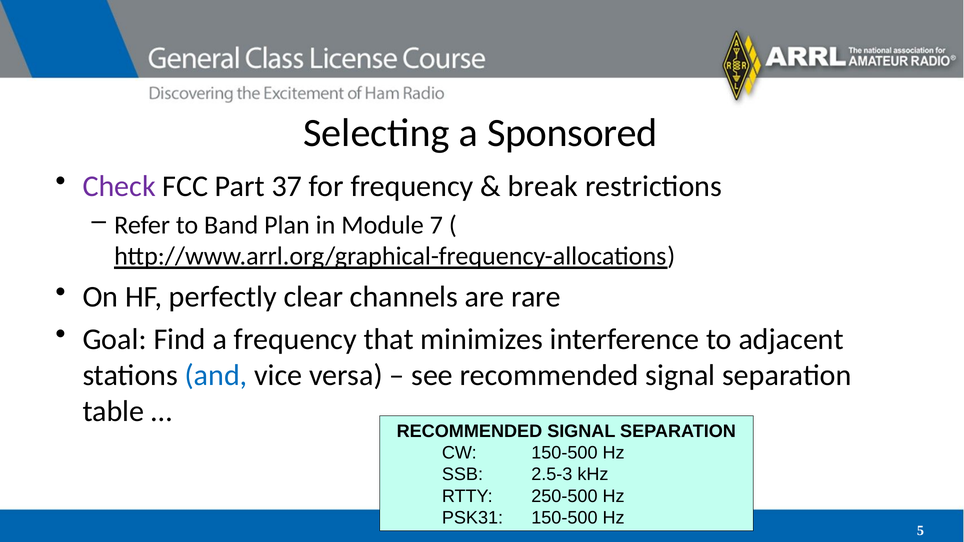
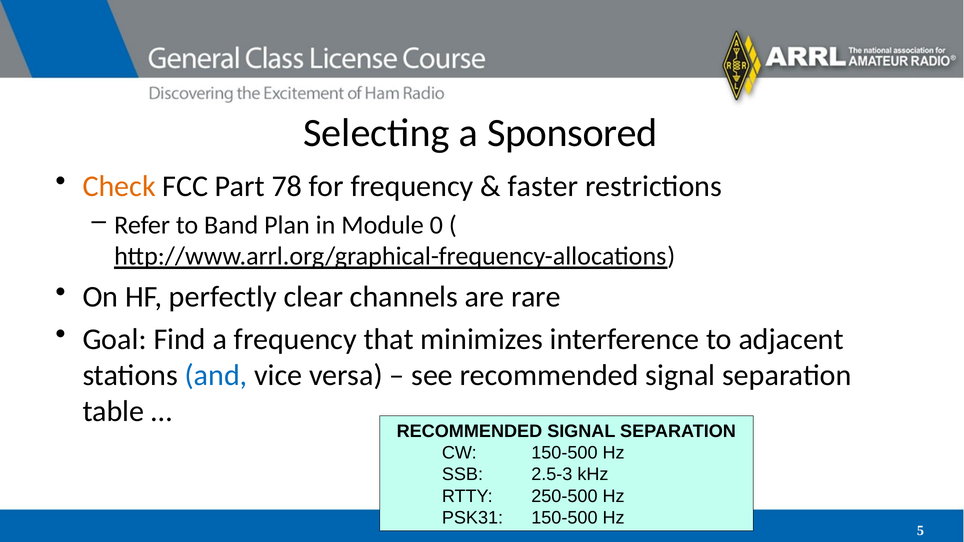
Check colour: purple -> orange (119, 186)
37: 37 -> 78 (287, 186)
break: break -> faster (543, 186)
7: 7 -> 0 (436, 225)
